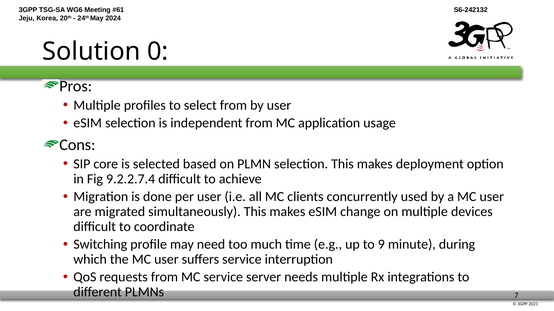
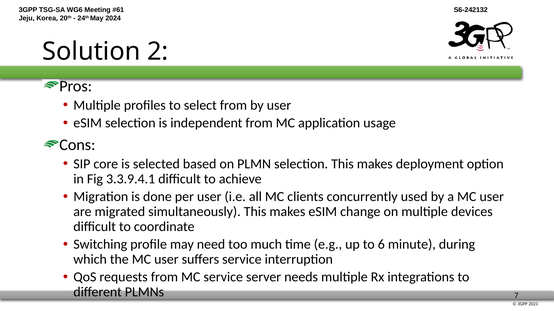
0: 0 -> 2 (158, 52)
9.2.2.7.4: 9.2.2.7.4 -> 3.3.9.4.1 (131, 179)
9: 9 -> 6 (381, 245)
